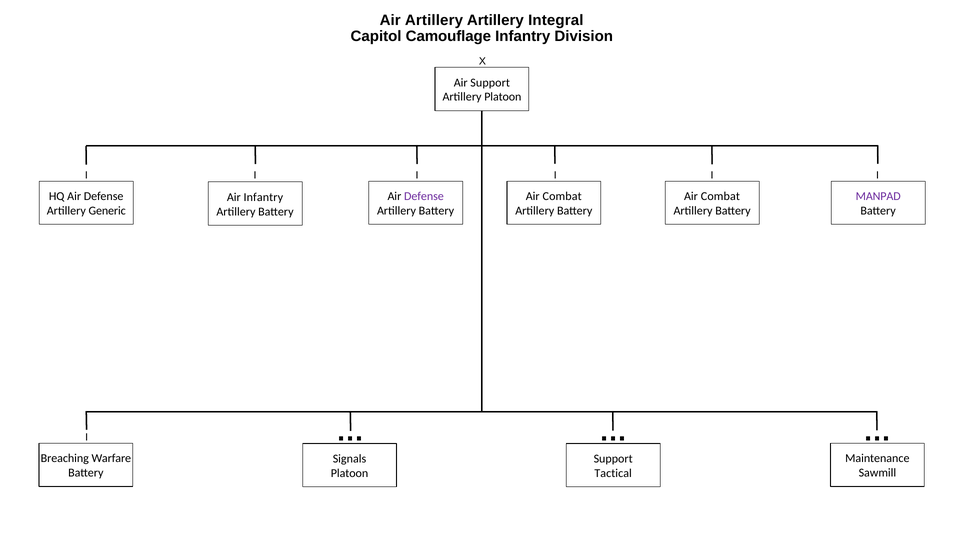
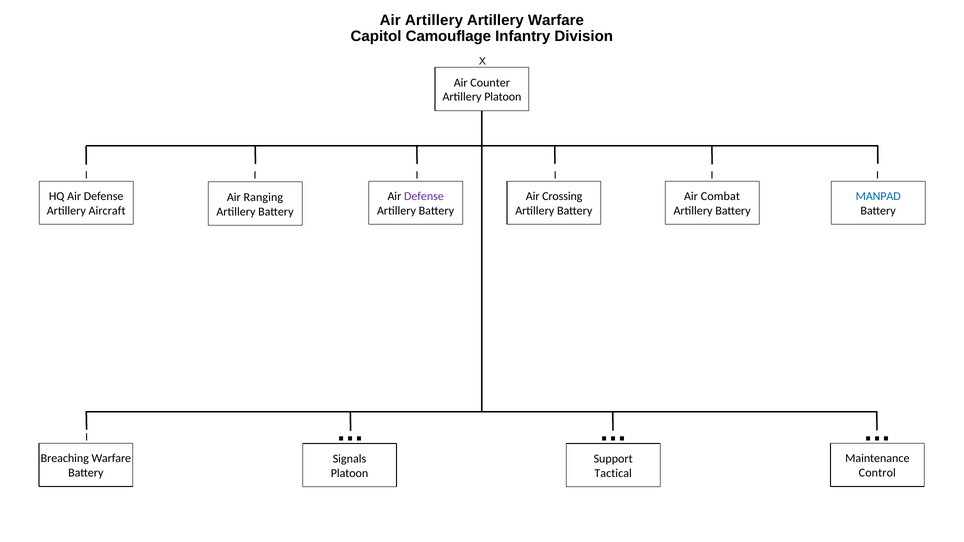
Artillery Integral: Integral -> Warfare (556, 20)
Air Support: Support -> Counter (490, 83)
Combat: Combat -> Crossing (562, 196)
MANPAD colour: purple -> blue (878, 196)
Air Infantry: Infantry -> Ranging (263, 197)
Generic: Generic -> Aircraft (107, 211)
Sawmill: Sawmill -> Control (877, 473)
